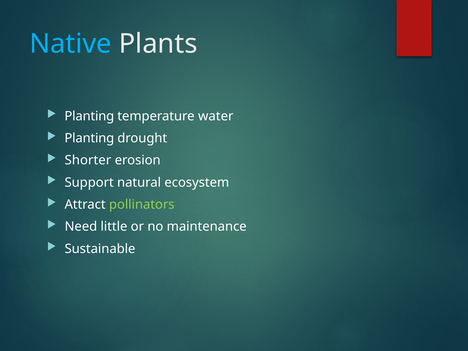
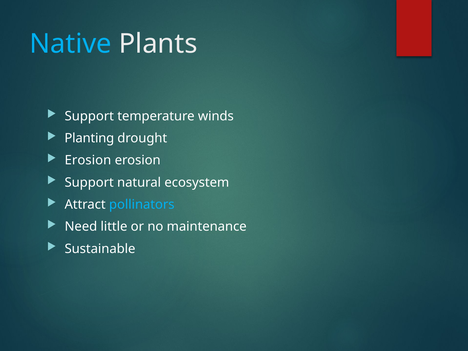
Planting: Planting -> Support (89, 116)
water: water -> winds (216, 116)
Shorter: Shorter -> Erosion (88, 160)
pollinators colour: light green -> light blue (142, 205)
